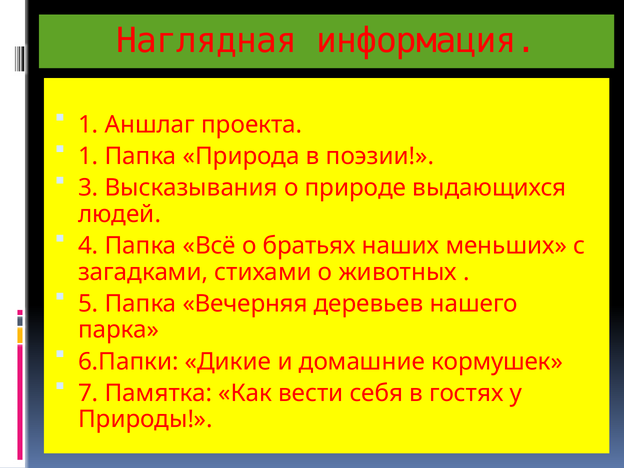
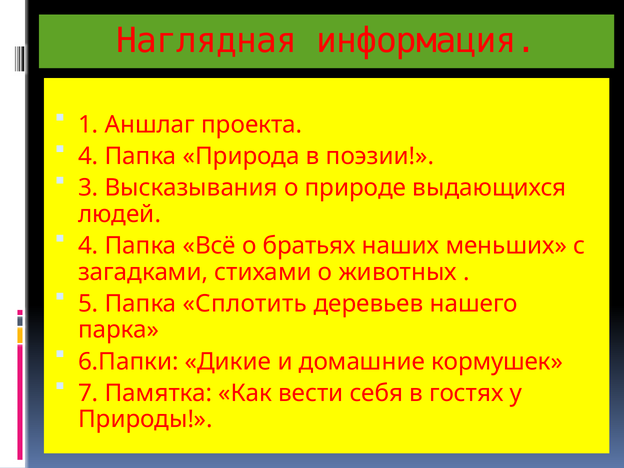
1: 1 -> 4 (88, 156)
Вечерняя: Вечерняя -> Сплотить (245, 304)
